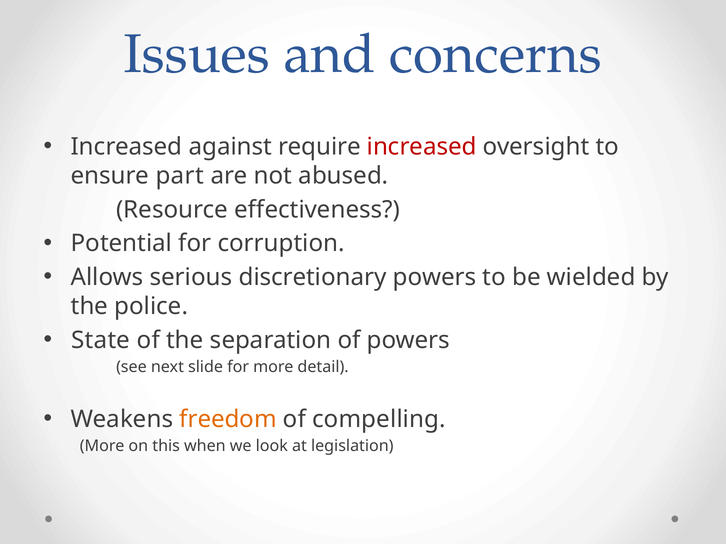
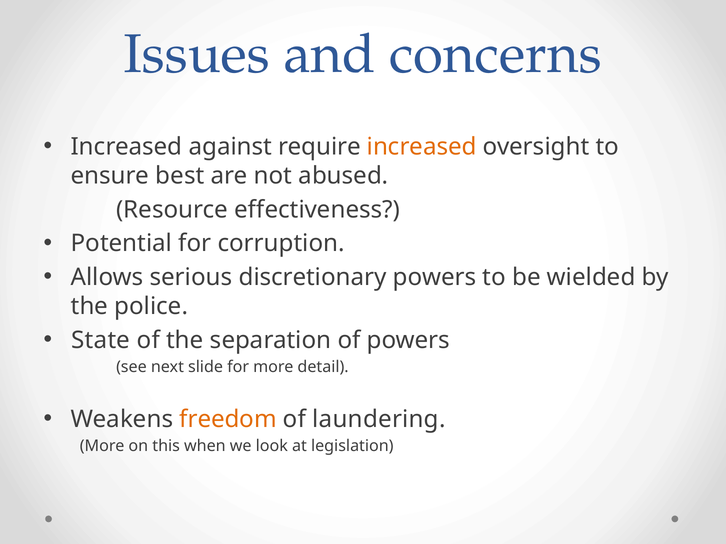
increased colour: red -> orange (422, 147)
part: part -> best (180, 176)
compelling: compelling -> laundering (379, 419)
